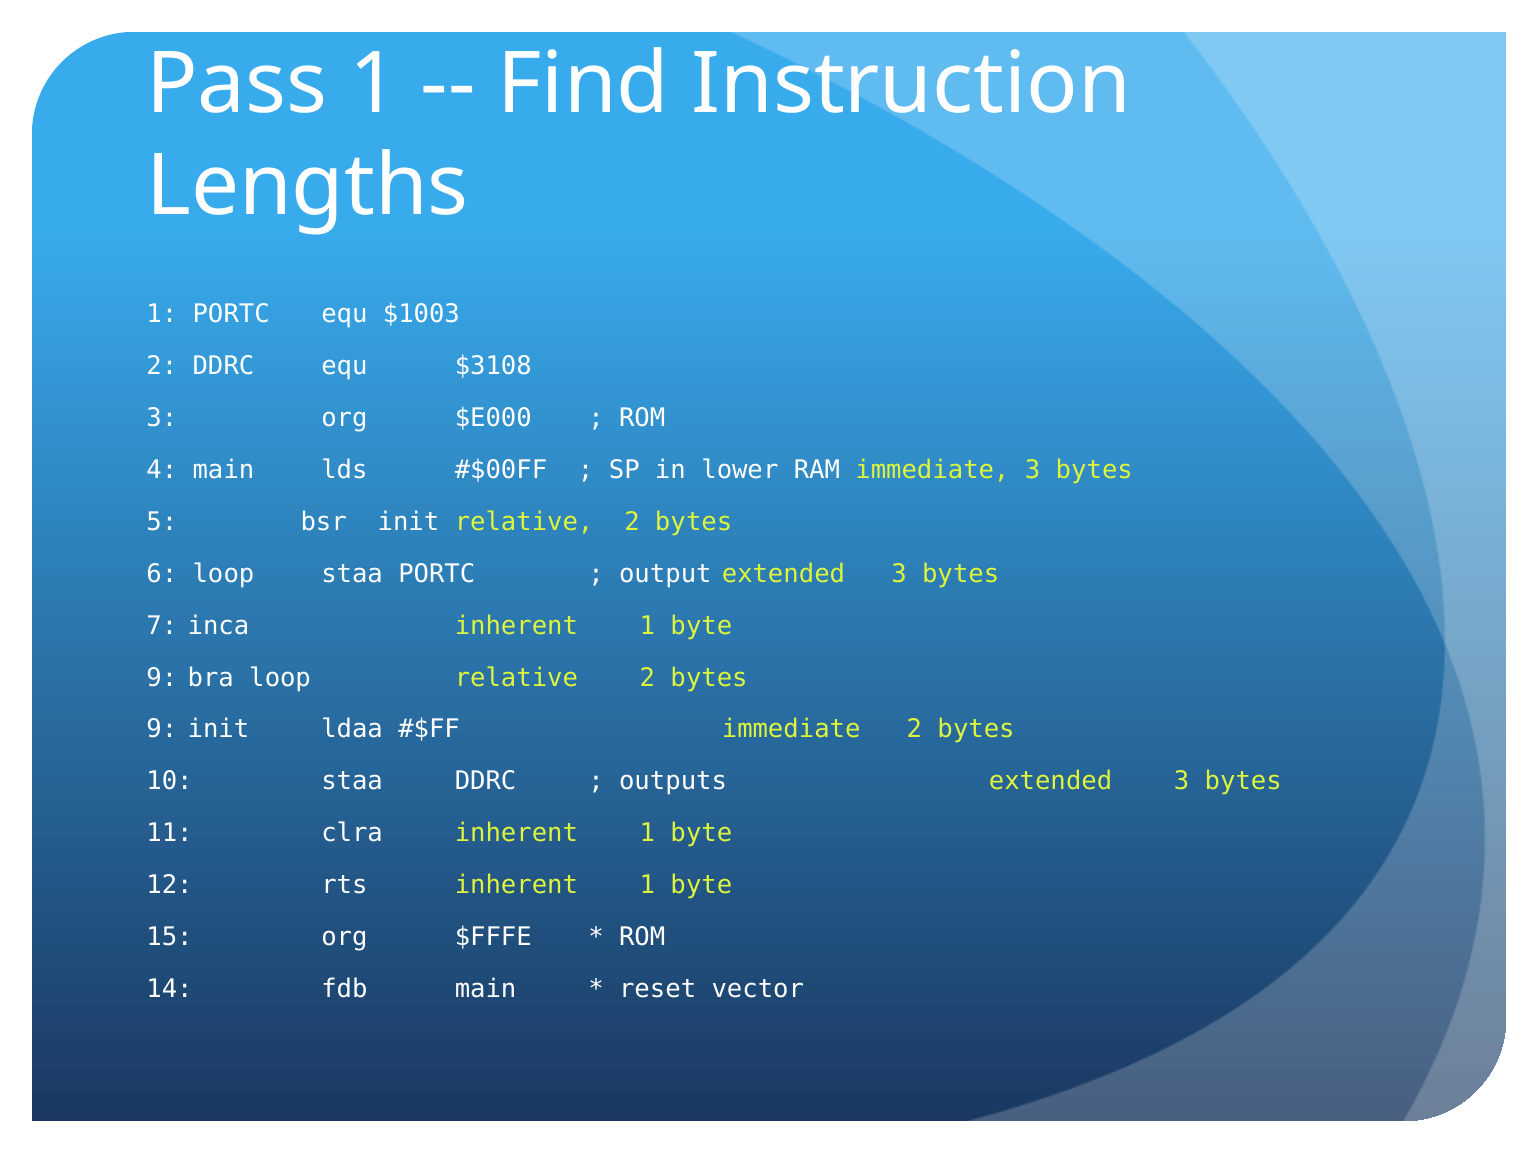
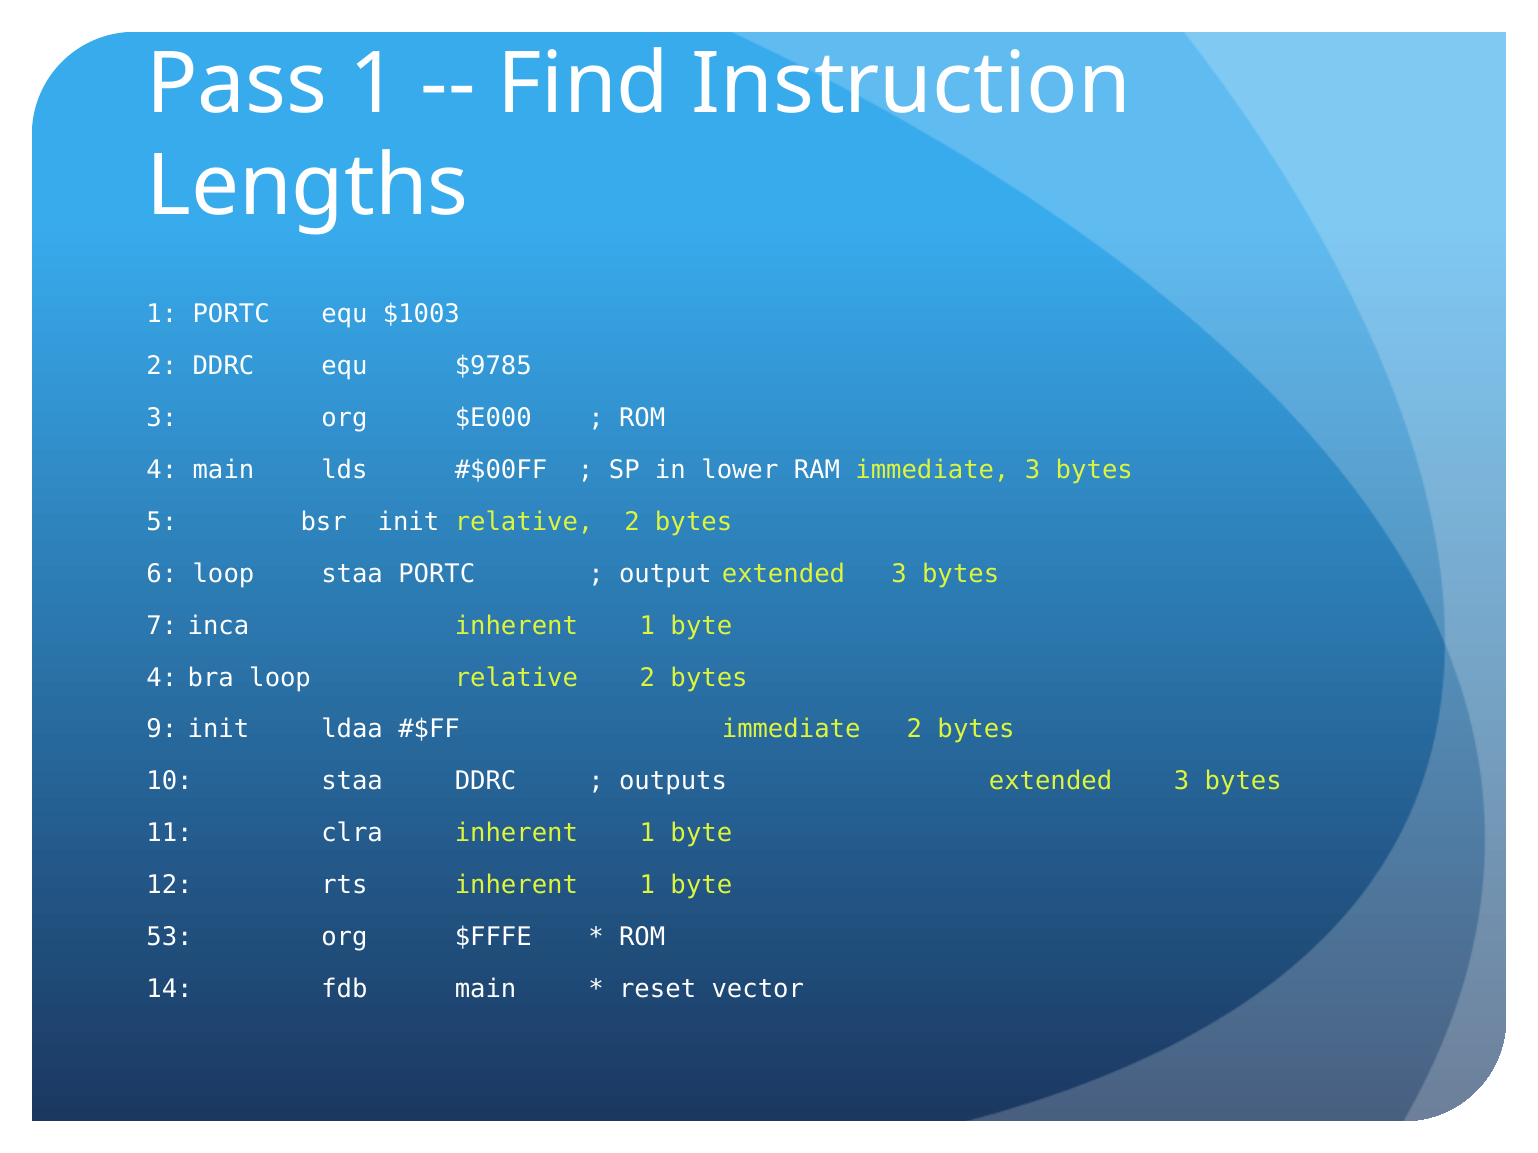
$3108: $3108 -> $9785 (493, 366)
9: 9 -> 4 (162, 678)
15: 15 -> 53 (170, 938)
